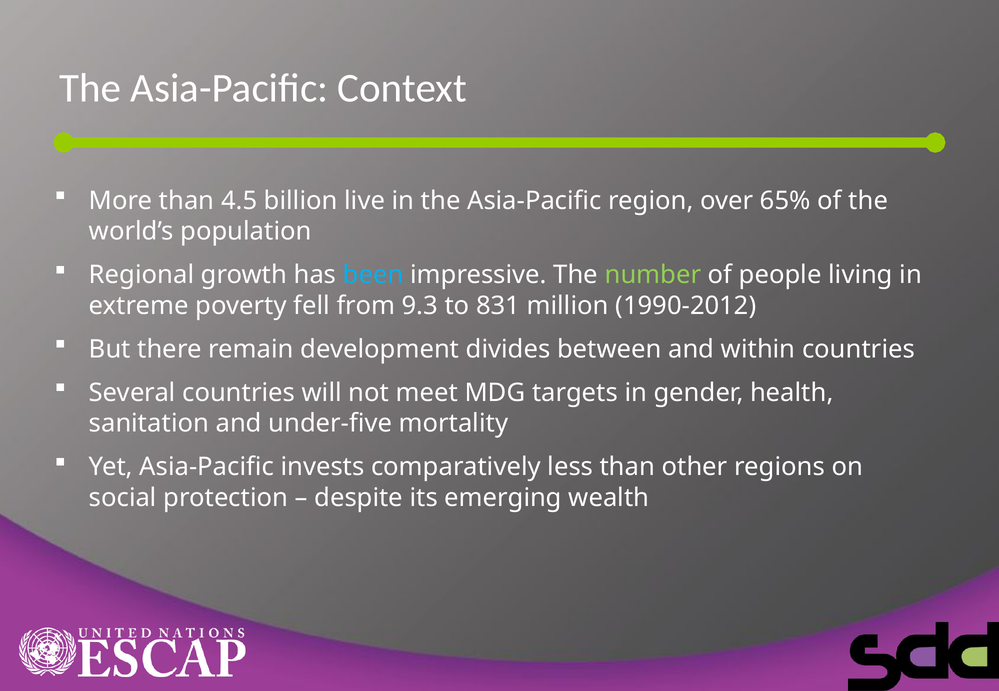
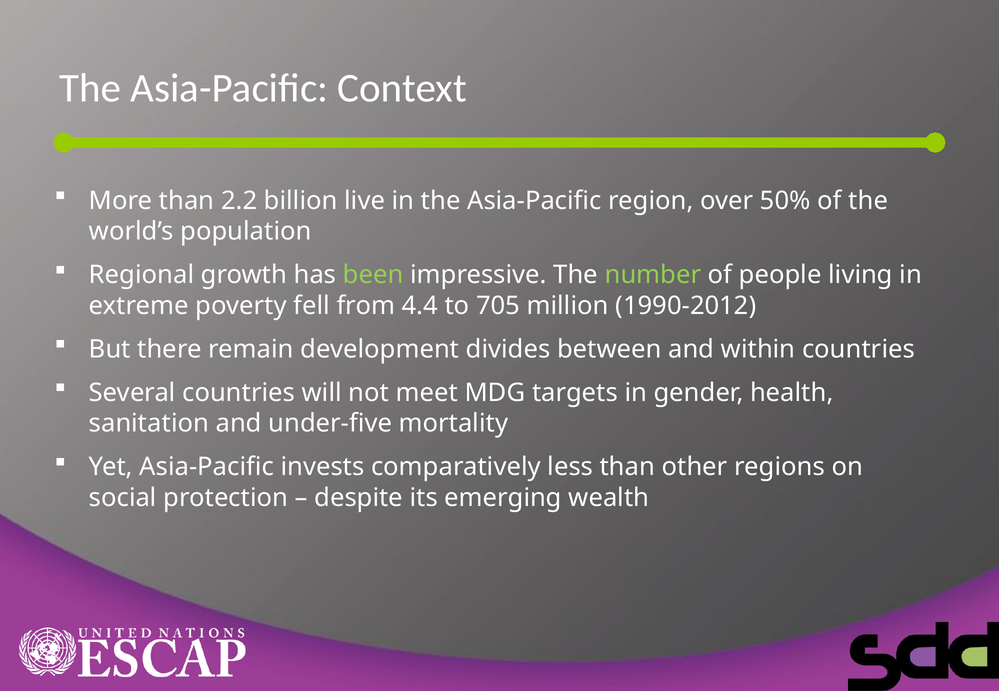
4.5: 4.5 -> 2.2 (239, 201)
65%: 65% -> 50% (785, 201)
been colour: light blue -> light green (373, 275)
9.3: 9.3 -> 4.4 (420, 306)
831: 831 -> 705 (498, 306)
